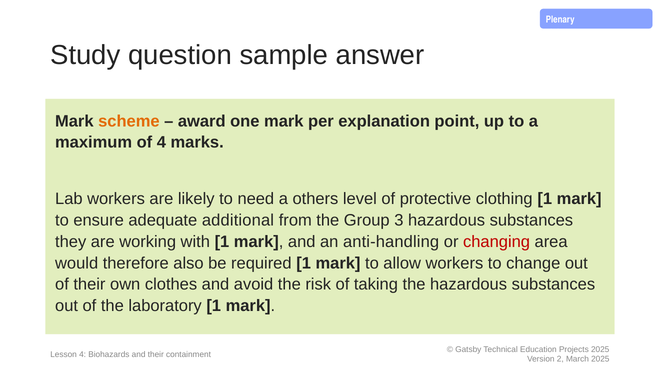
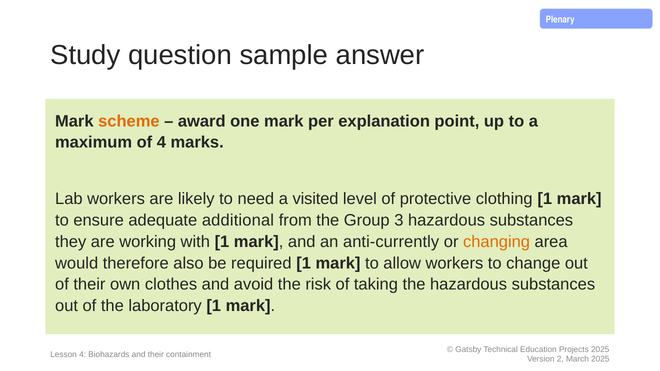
others: others -> visited (316, 199)
anti-handling: anti-handling -> anti-currently (391, 242)
changing colour: red -> orange (497, 242)
